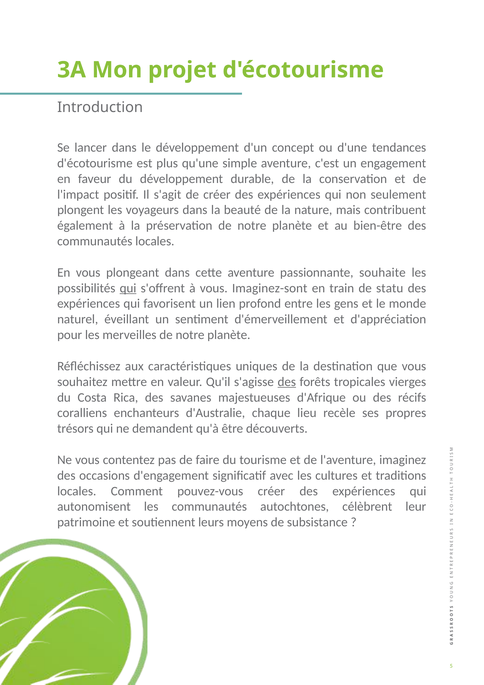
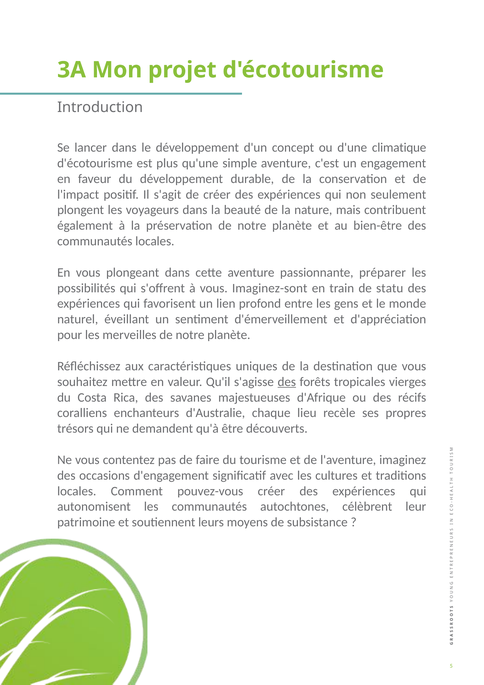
tendances: tendances -> climatique (399, 147)
souhaite: souhaite -> préparer (382, 272)
qui underline: present -> none (128, 288)
